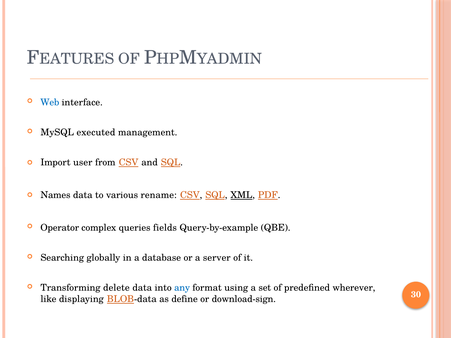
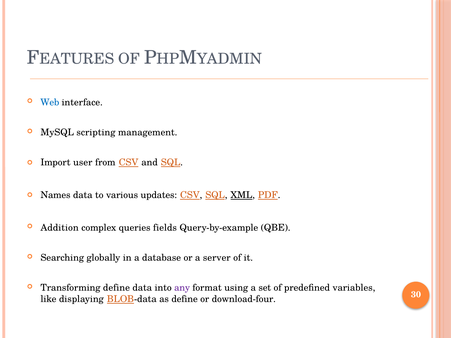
executed: executed -> scripting (96, 133)
rename: rename -> updates (159, 195)
Operator: Operator -> Addition (60, 228)
Transforming delete: delete -> define (116, 288)
any colour: blue -> purple (182, 288)
wherever: wherever -> variables (354, 288)
download-sign: download-sign -> download-four (244, 299)
